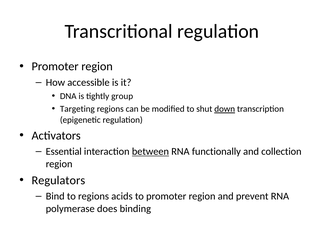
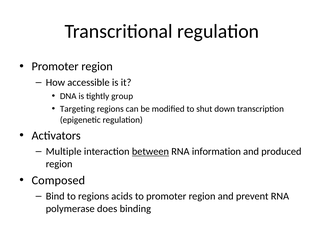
down underline: present -> none (225, 109)
Essential: Essential -> Multiple (64, 152)
functionally: functionally -> information (216, 152)
collection: collection -> produced (281, 152)
Regulators: Regulators -> Composed (58, 180)
